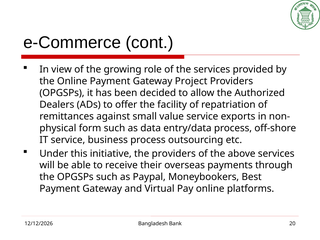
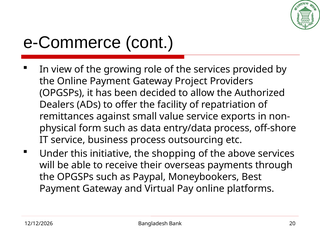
the providers: providers -> shopping (174, 154)
